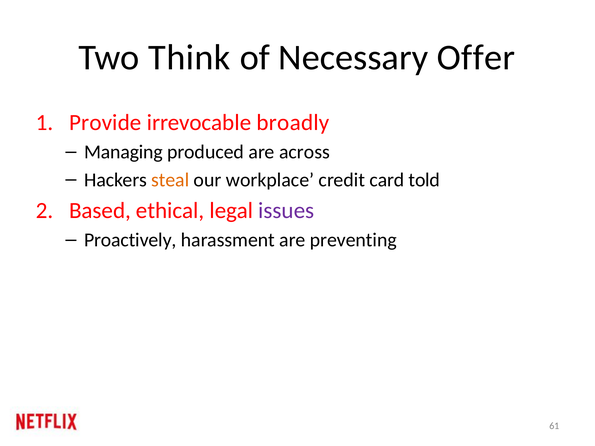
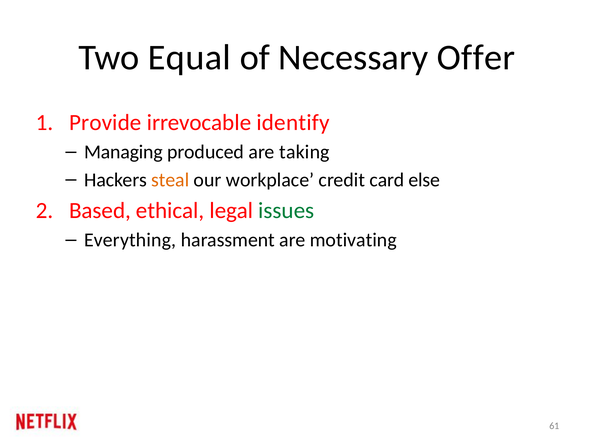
Think: Think -> Equal (189, 58)
broadly: broadly -> identify (293, 123)
across: across -> taking (304, 152)
told: told -> else (424, 180)
issues colour: purple -> green (286, 211)
Proactively: Proactively -> Everything (130, 240)
preventing: preventing -> motivating (353, 240)
